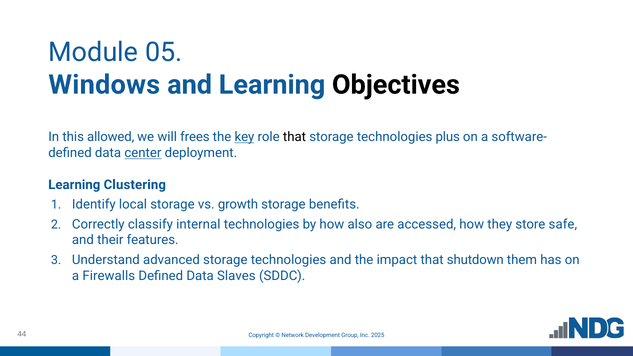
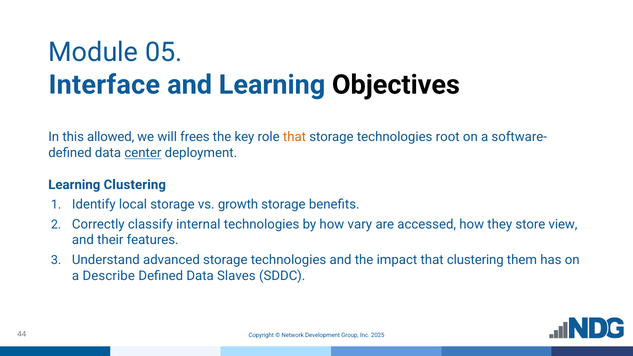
Windows: Windows -> Interface (104, 85)
key underline: present -> none (244, 137)
that colour: black -> orange (294, 137)
plus: plus -> root (448, 137)
also: also -> vary (360, 224)
safe: safe -> view (563, 224)
that shutdown: shutdown -> clustering (475, 260)
Firewalls: Firewalls -> Describe (109, 276)
